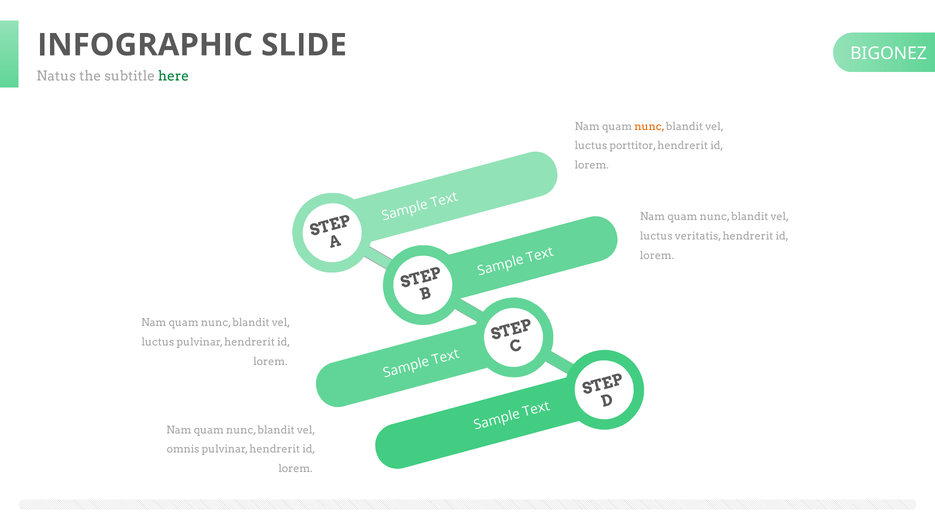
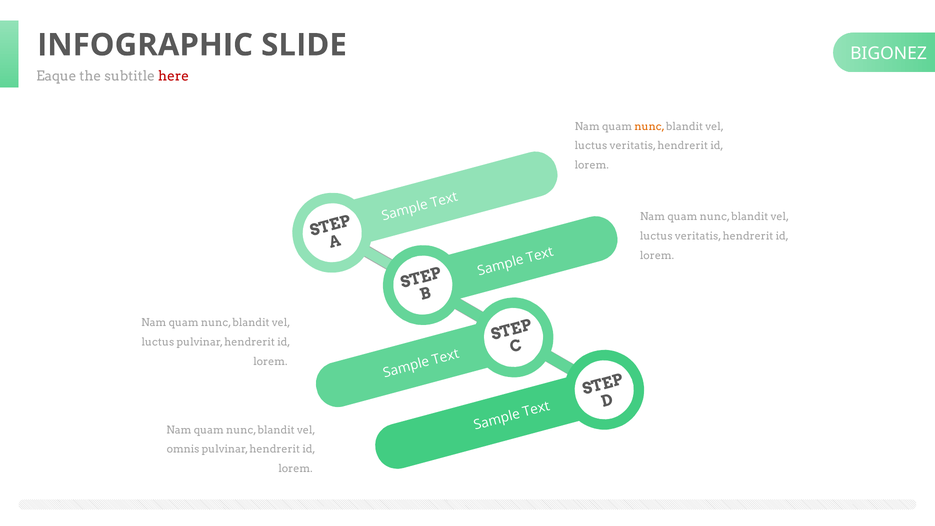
Natus: Natus -> Eaque (56, 76)
here colour: green -> red (174, 76)
porttitor: porttitor -> veritatis (633, 146)
